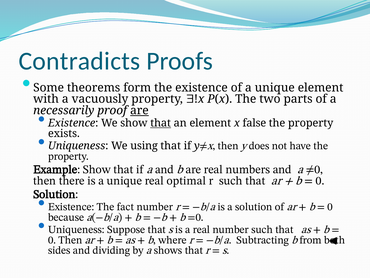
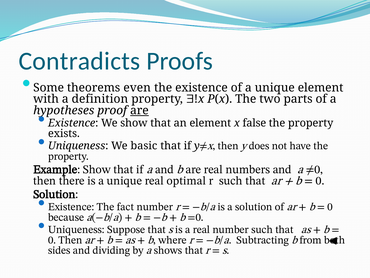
form: form -> even (137, 88)
vacuously: vacuously -> definition (100, 99)
necessarily: necessarily -> hypotheses (64, 110)
that underline: present -> none (161, 123)
using: using -> basic (144, 146)
